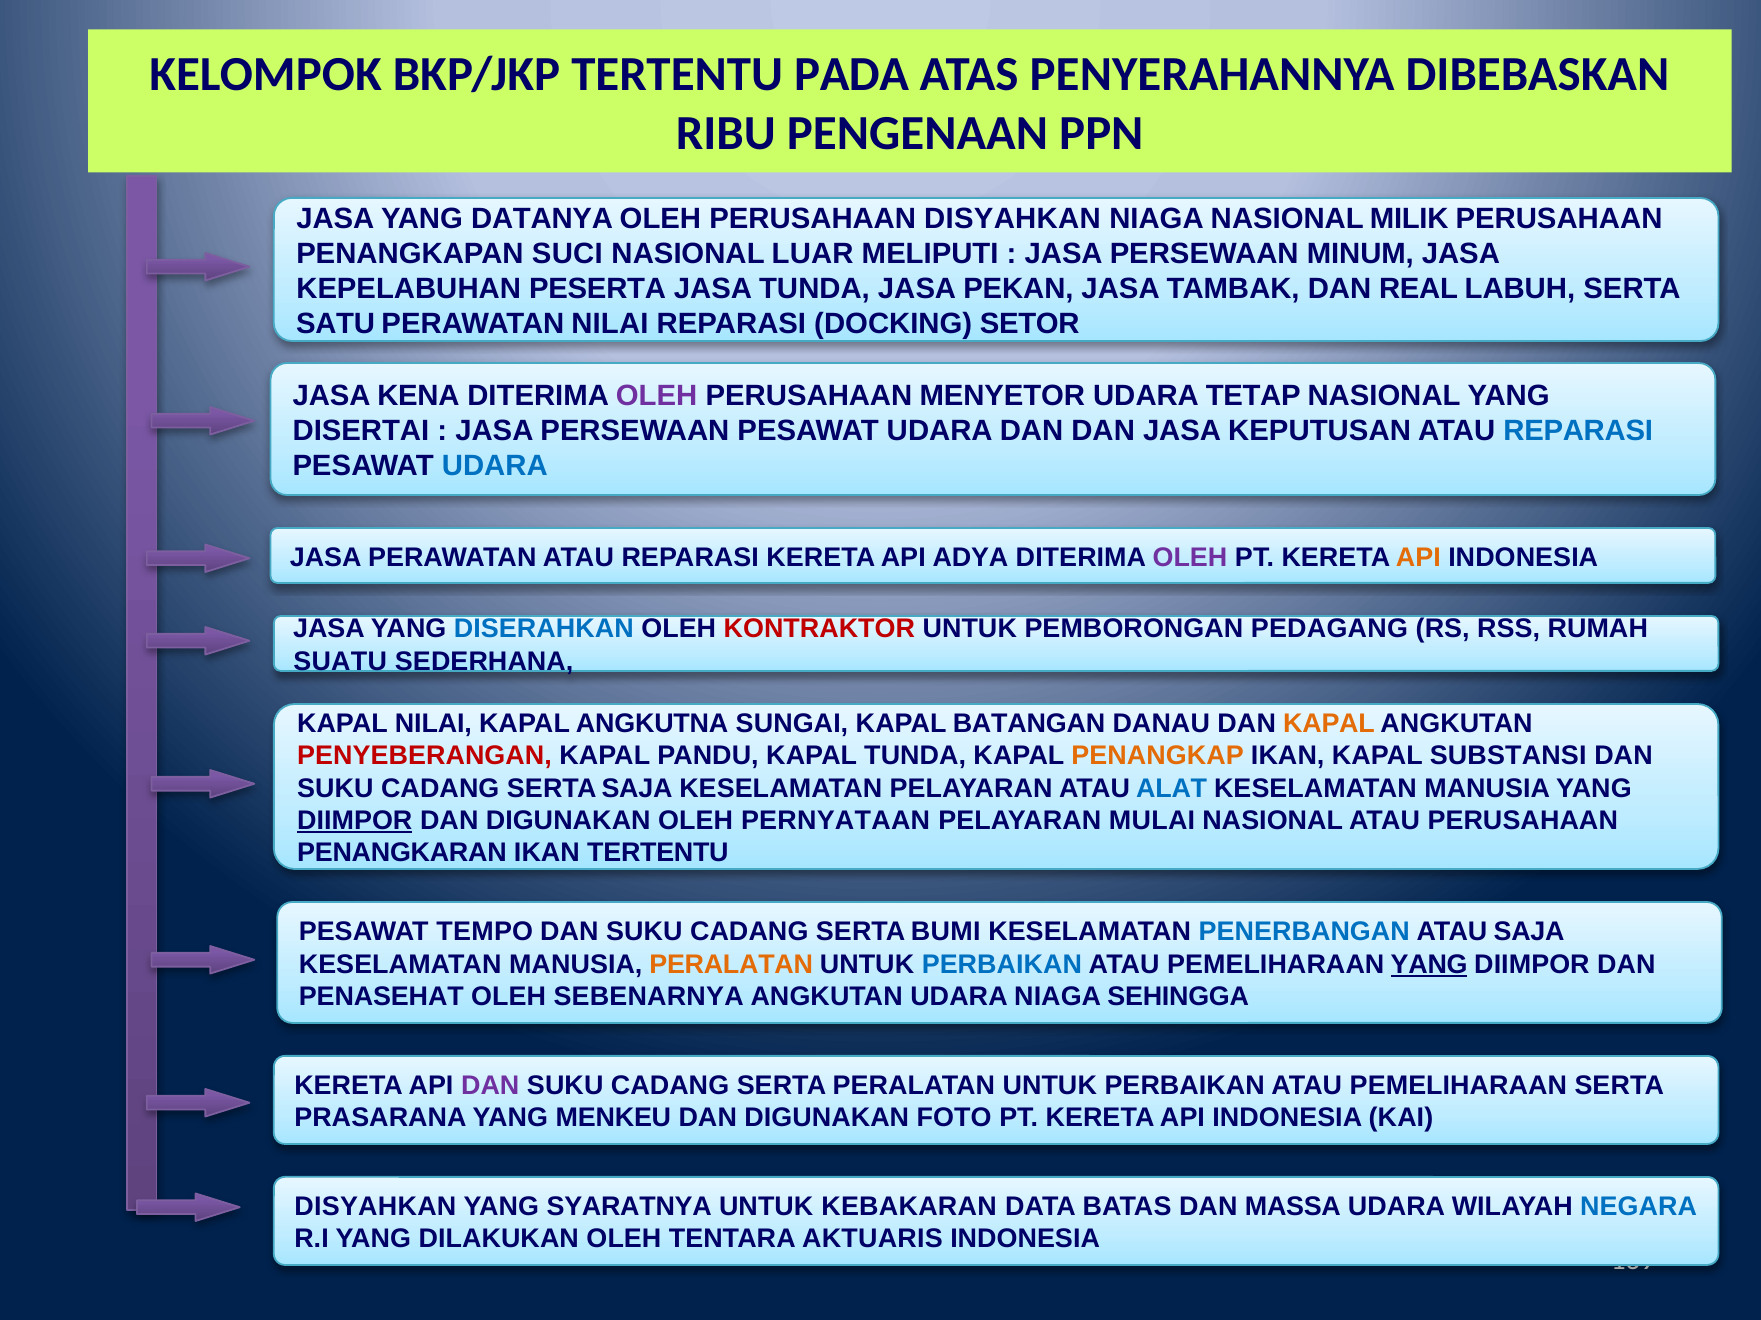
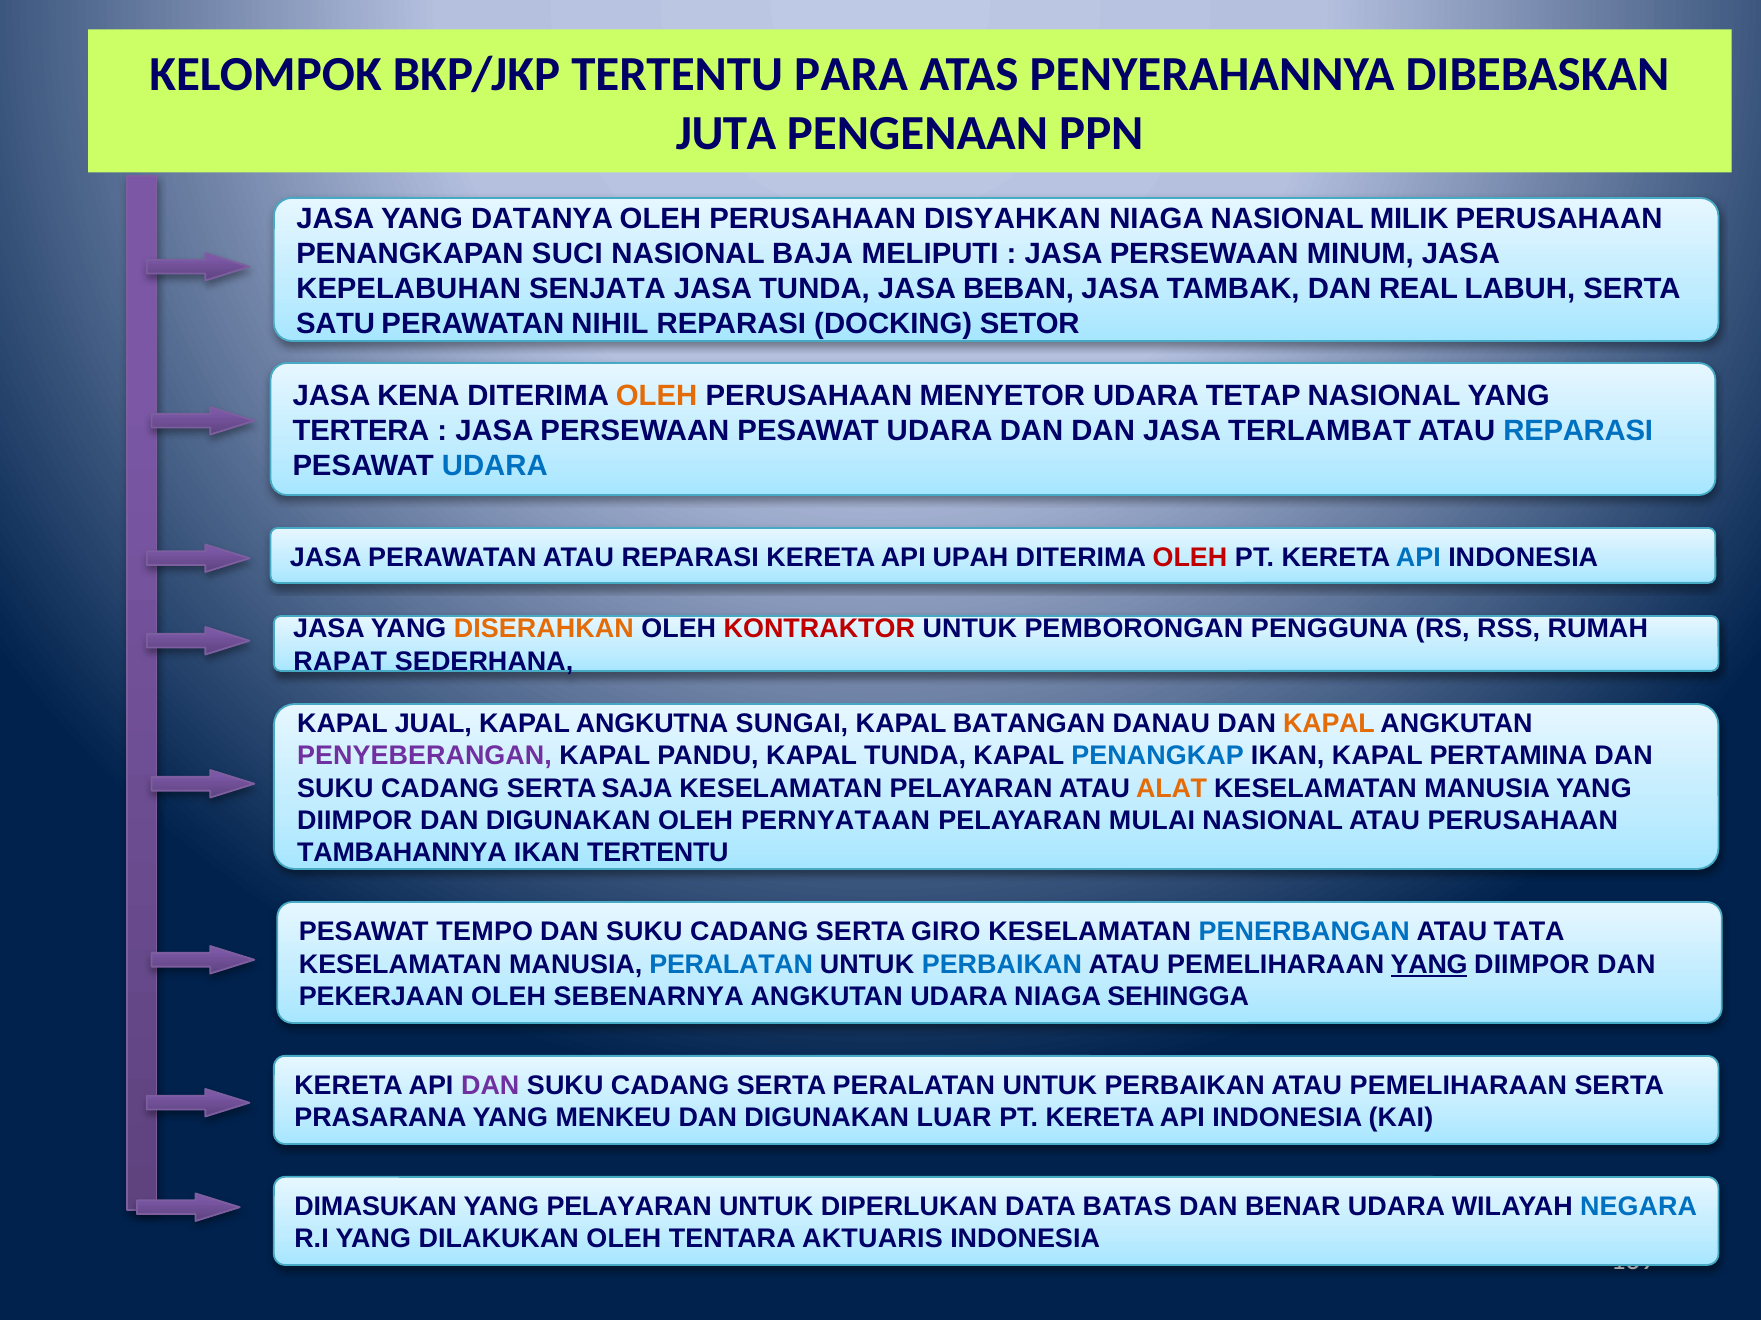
PADA: PADA -> PARA (851, 75)
RIBU: RIBU -> JUTA (726, 134)
LUAR: LUAR -> BAJA (813, 254)
PESERTA: PESERTA -> SENJATA (597, 289)
PEKAN: PEKAN -> BEBAN (1018, 289)
PERAWATAN NILAI: NILAI -> NIHIL (610, 324)
OLEH colour: purple -> orange (657, 396)
DISERTAI: DISERTAI -> TERTERA (361, 431)
KEPUTUSAN: KEPUTUSAN -> TERLAMBAT (1320, 431)
ADYA: ADYA -> UPAH (971, 558)
OLEH colour: purple -> red (1190, 558)
API colour: orange -> blue (1418, 558)
DISERAHKAN colour: blue -> orange (544, 629)
PEDAGANG: PEDAGANG -> PENGGUNA (1329, 629)
SUATU: SUATU -> RAPAT (340, 662)
KAPAL NILAI: NILAI -> JUAL (433, 724)
PENYEBERANGAN colour: red -> purple (425, 756)
PENANGKAP colour: orange -> blue (1158, 756)
SUBSTANSI: SUBSTANSI -> PERTAMINA (1508, 756)
ALAT colour: blue -> orange (1172, 789)
DIIMPOR underline: present -> none (355, 821)
PENANGKARAN: PENANGKARAN -> TAMBAHANNYA (402, 853)
BUMI: BUMI -> GIRO (946, 932)
ATAU SAJA: SAJA -> TATA (1529, 932)
PERALATAN colour: orange -> blue (731, 965)
PENASEHAT: PENASEHAT -> PEKERJAAN (381, 997)
FOTO: FOTO -> LUAR (954, 1119)
DISYAHKAN: DISYAHKAN -> DIMASUKAN (376, 1207)
YANG SYARATNYA: SYARATNYA -> PELAYARAN (629, 1207)
KEBAKARAN: KEBAKARAN -> DIPERLUKAN (909, 1207)
MASSA: MASSA -> BENAR (1293, 1207)
